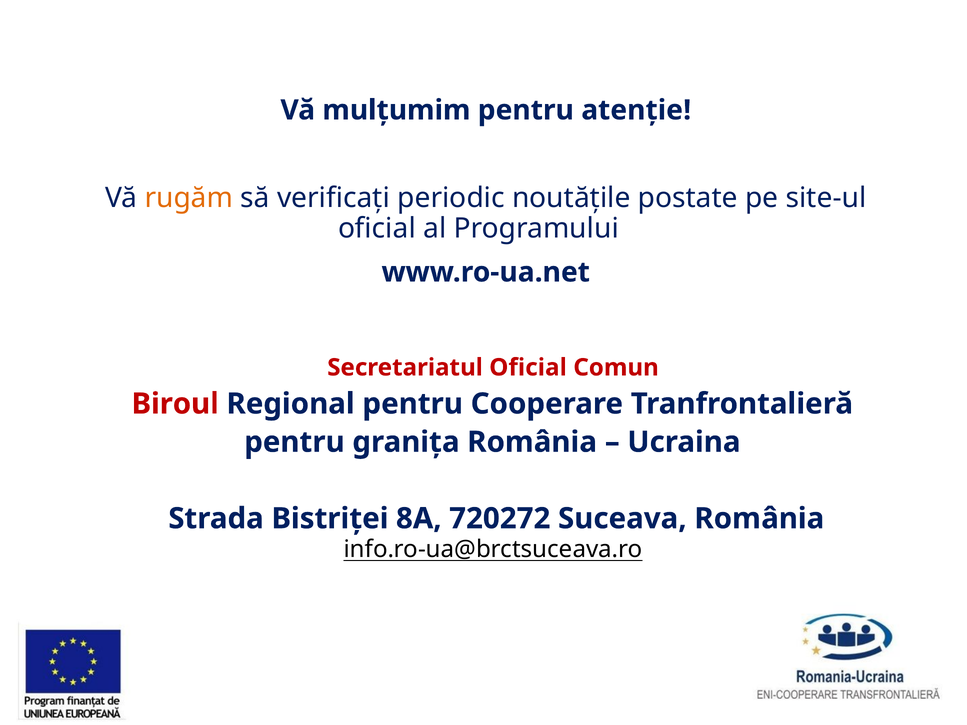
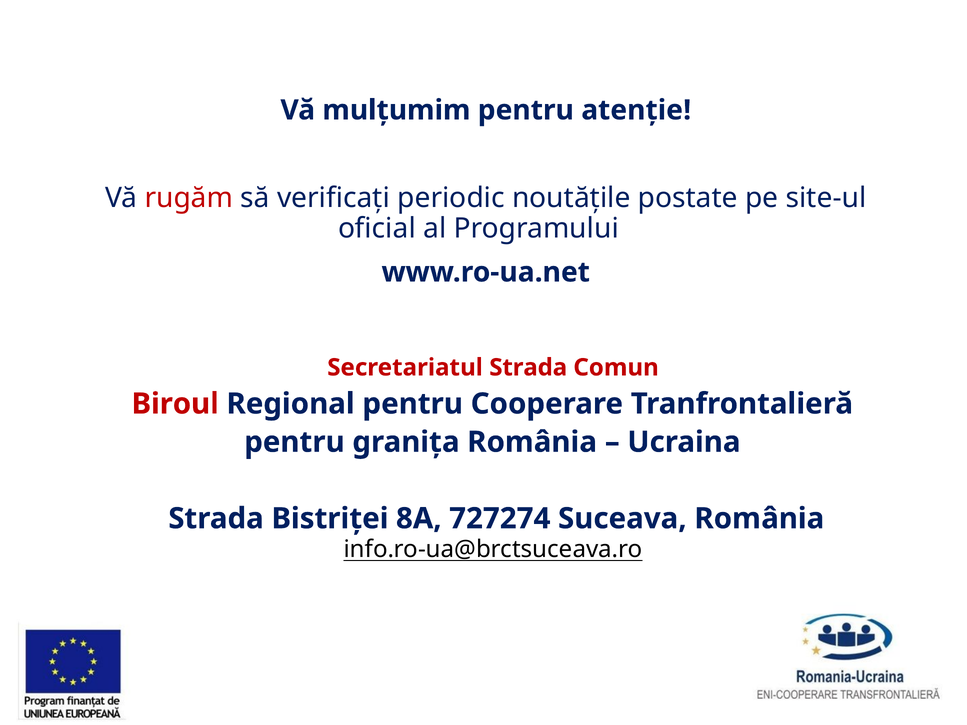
rugăm colour: orange -> red (189, 198)
Secretariatul Oficial: Oficial -> Strada (528, 368)
720272: 720272 -> 727274 (500, 519)
